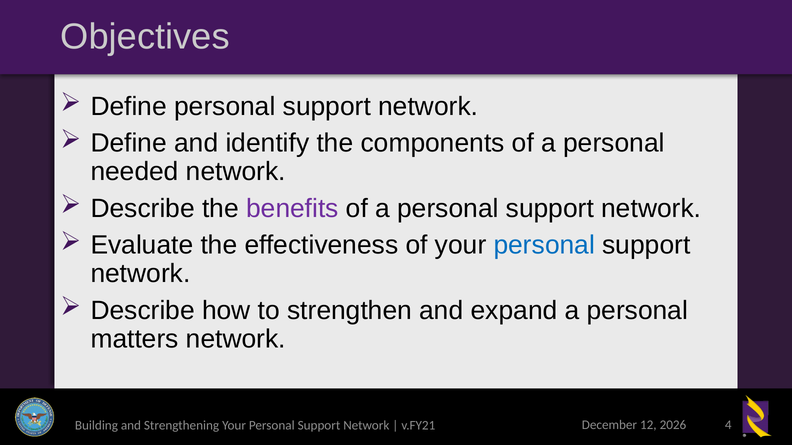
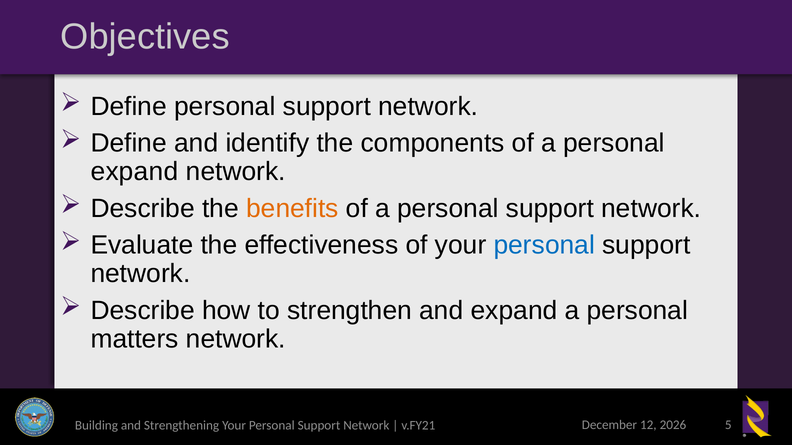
needed: needed -> expand (134, 172)
benefits colour: purple -> orange (292, 209)
4: 4 -> 5 (728, 426)
